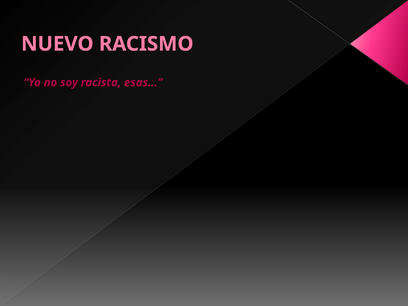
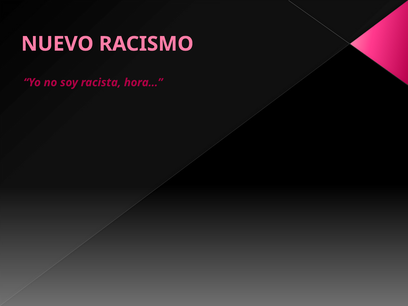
esas…: esas… -> hora… (143, 82)
